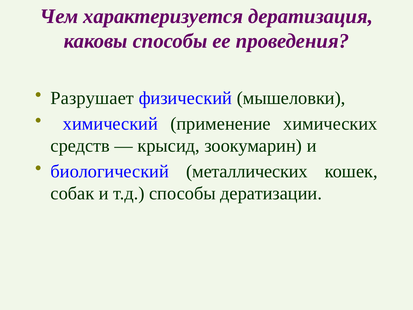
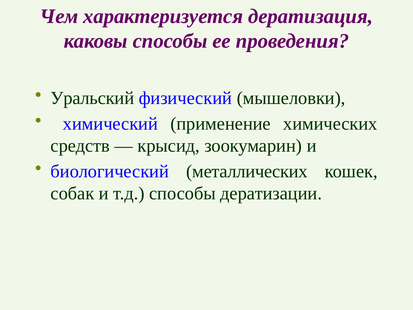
Разрушает: Разрушает -> Уральский (92, 98)
